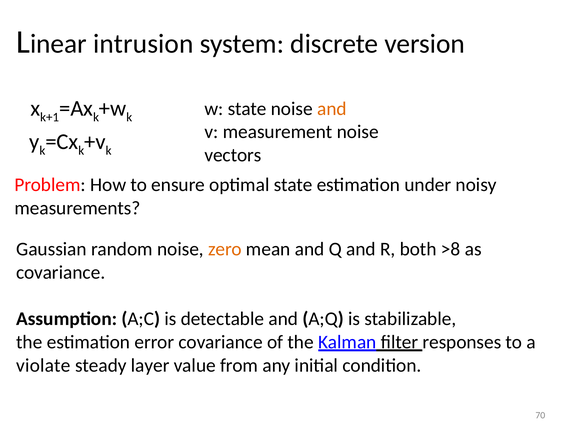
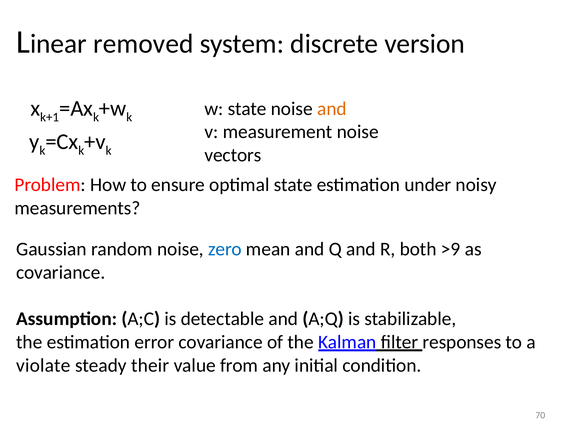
intrusion: intrusion -> removed (143, 44)
zero colour: orange -> blue (225, 249)
>8: >8 -> >9 (451, 249)
layer: layer -> their (150, 366)
